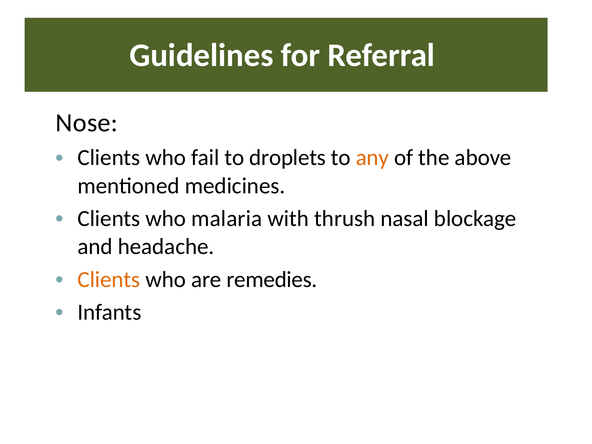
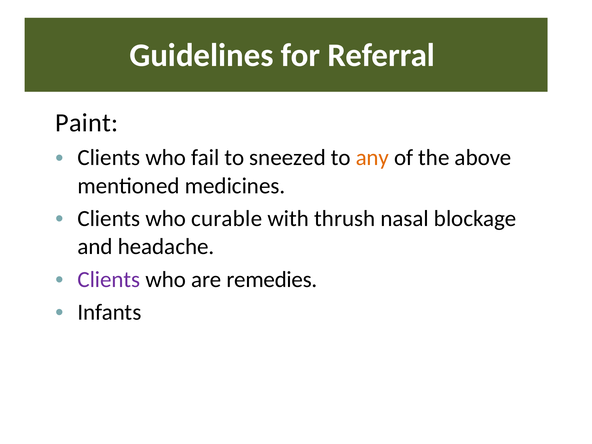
Nose: Nose -> Paint (87, 123)
droplets: droplets -> sneezed (288, 158)
malaria: malaria -> curable (227, 219)
Clients colour: orange -> purple (109, 279)
